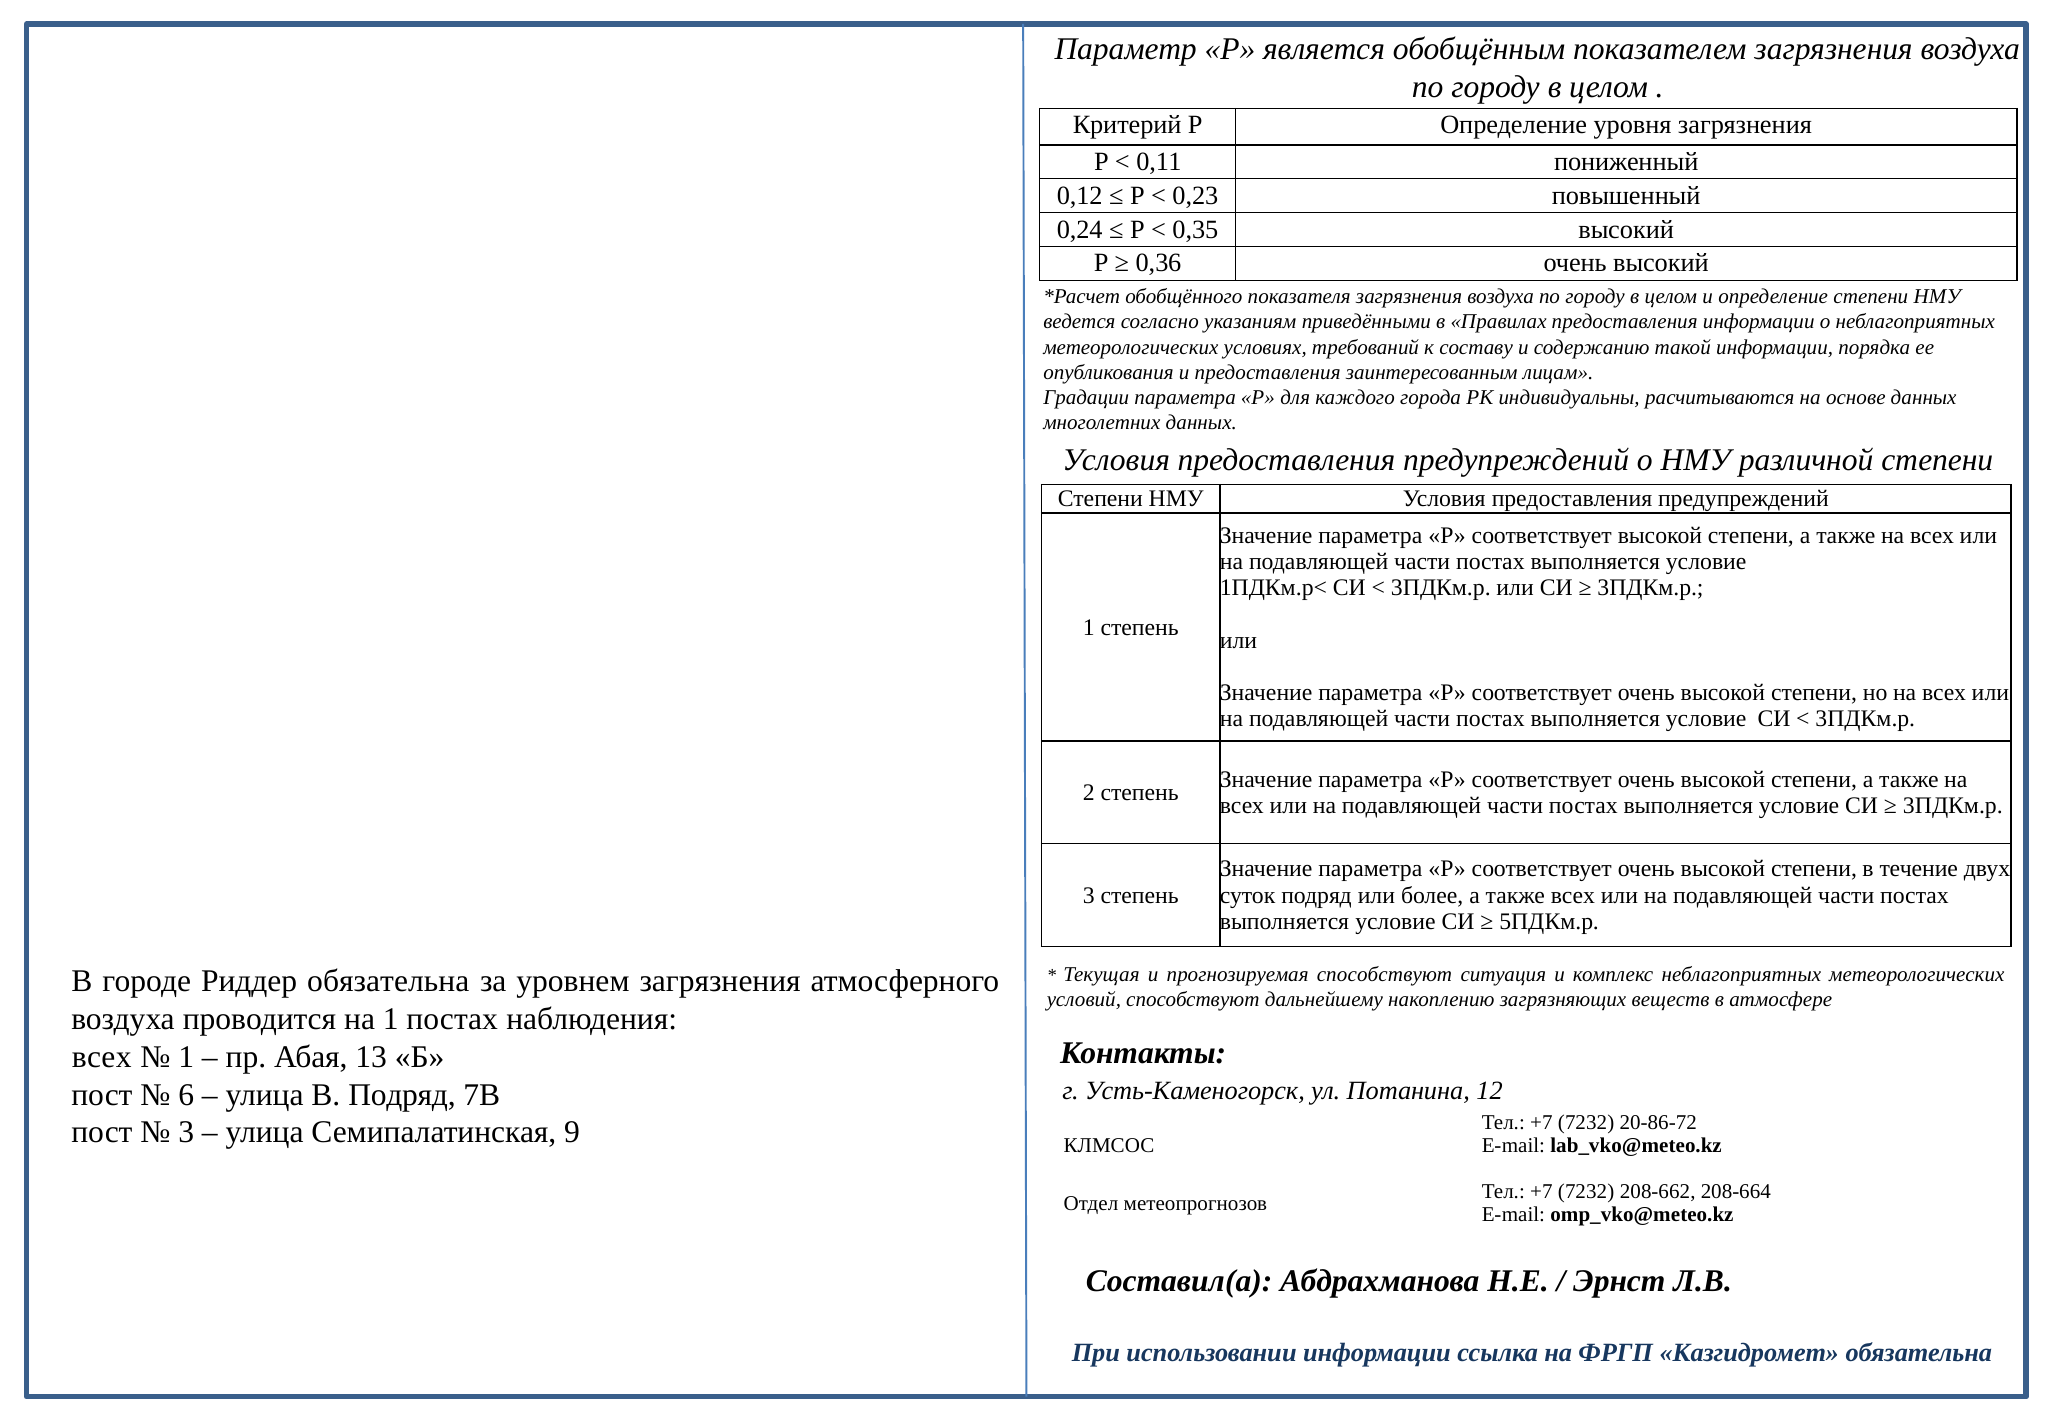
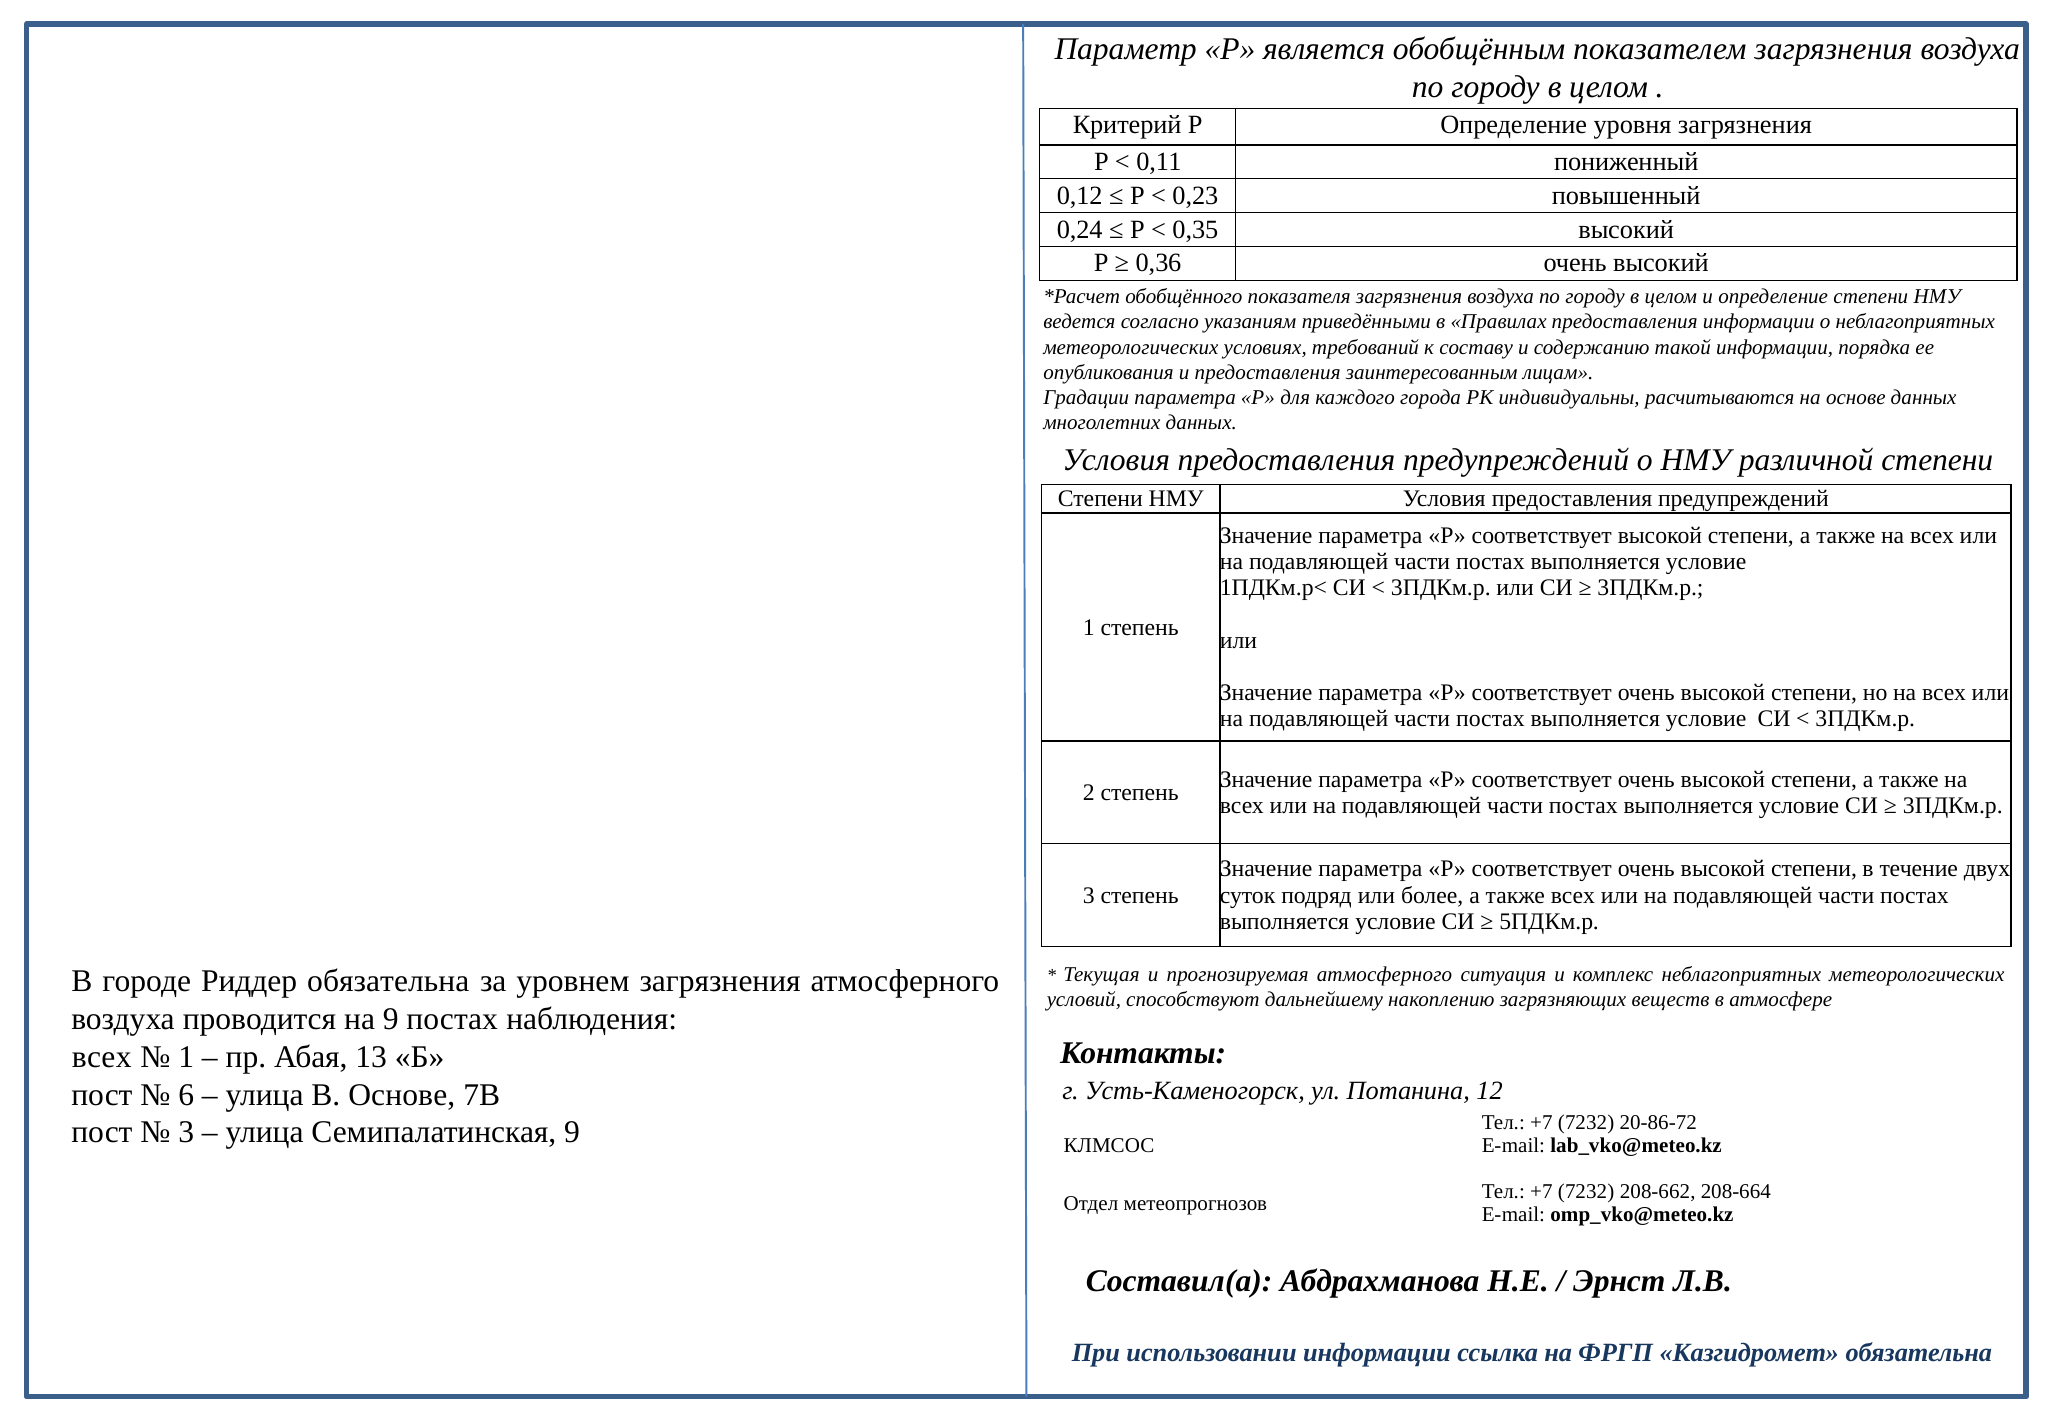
прогнозируемая способствуют: способствуют -> атмосферного (1384, 975)
на 1: 1 -> 9 (391, 1019)
В Подряд: Подряд -> Основе (402, 1095)
